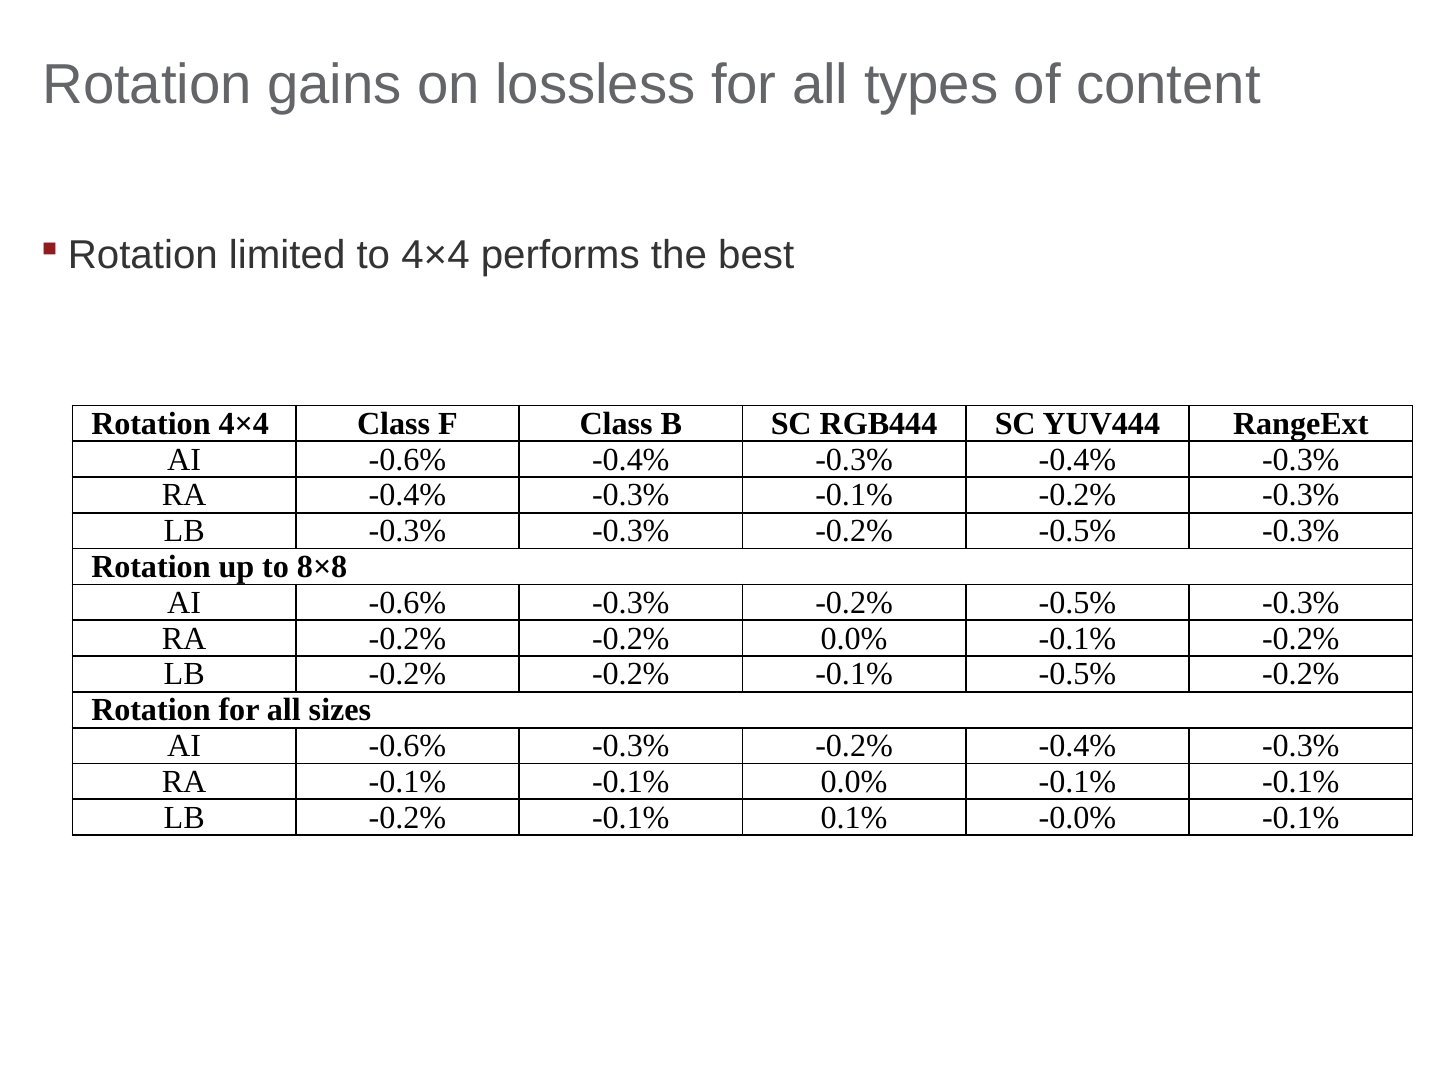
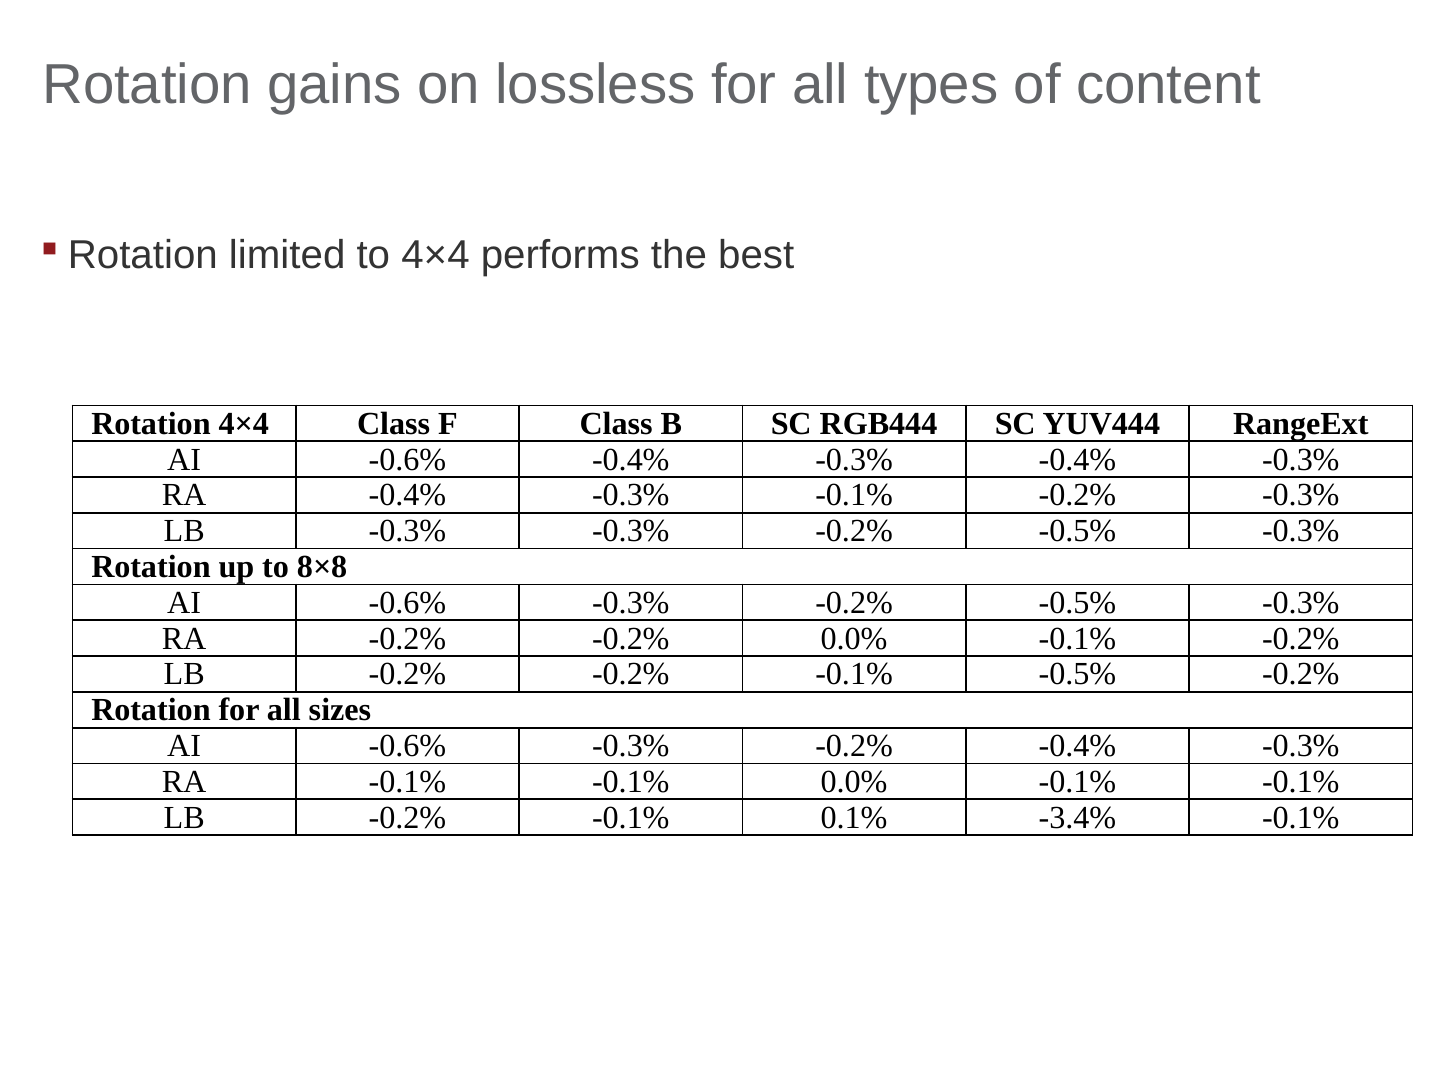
-0.0%: -0.0% -> -3.4% (1077, 818)
